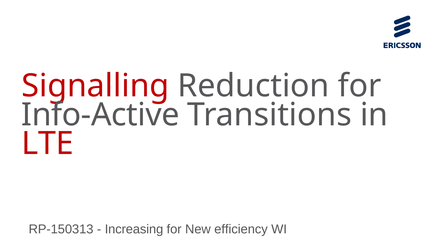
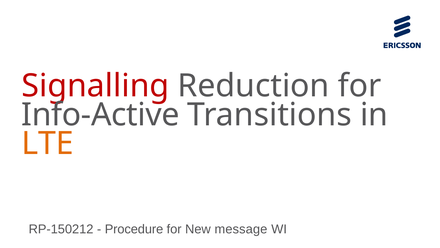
LTE colour: red -> orange (48, 143)
RP-150313: RP-150313 -> RP-150212 (61, 229)
Increasing: Increasing -> Procedure (134, 229)
efficiency: efficiency -> message (241, 229)
